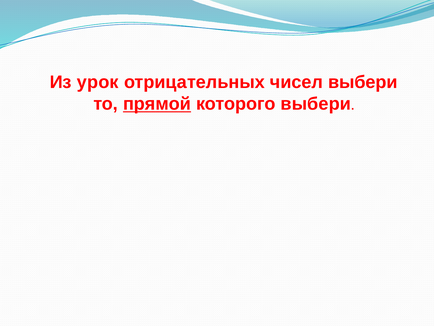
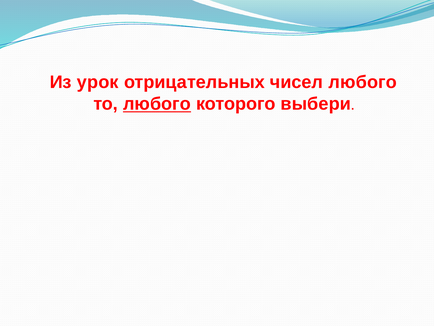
чисел выбери: выбери -> любого (363, 82)
то прямой: прямой -> любого (157, 104)
